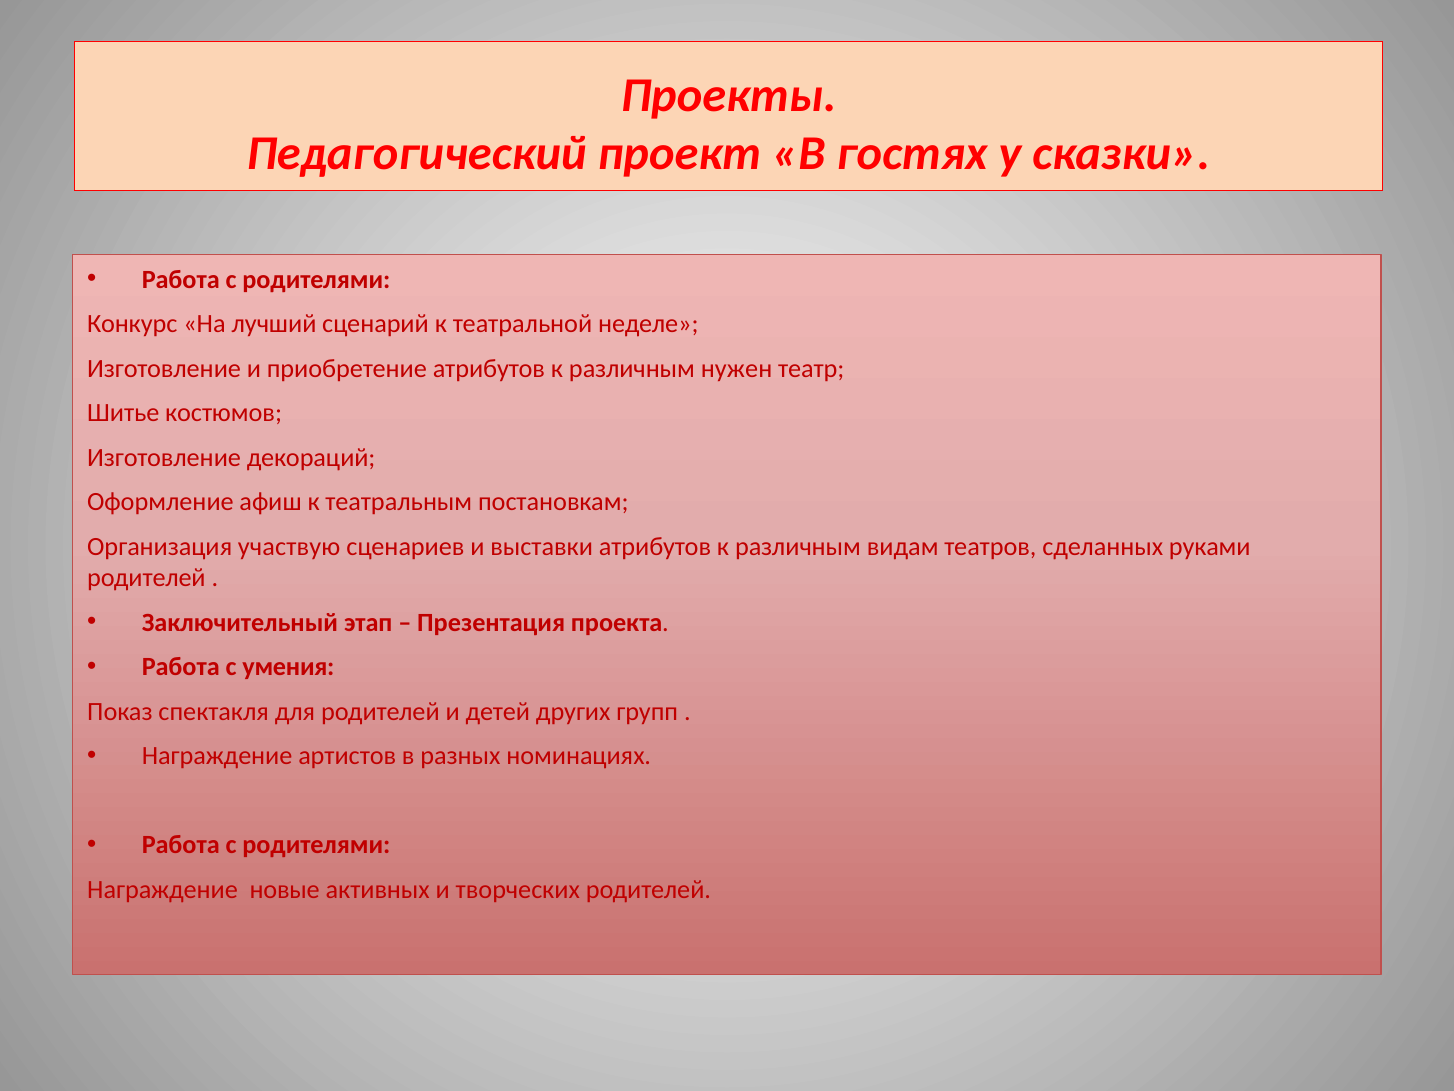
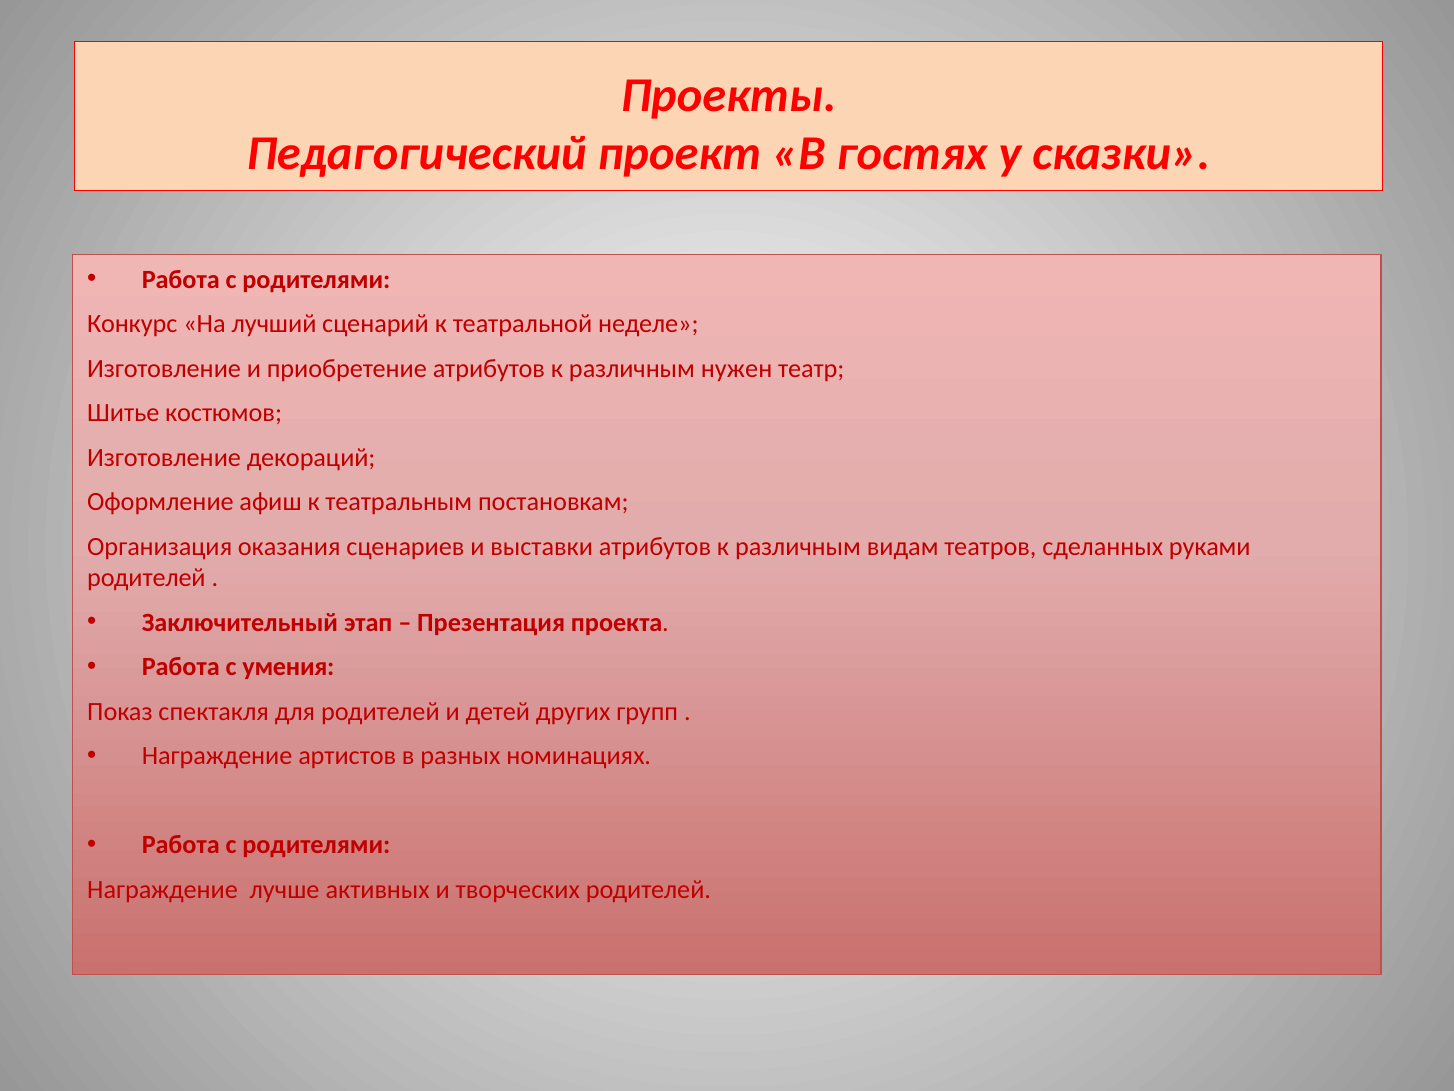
участвую: участвую -> оказания (289, 546)
новые: новые -> лучше (285, 889)
